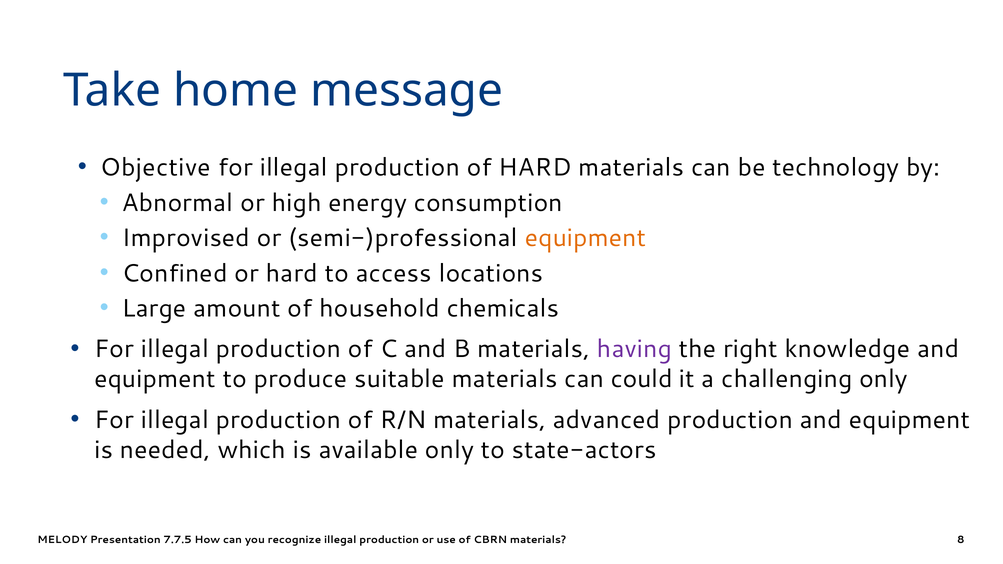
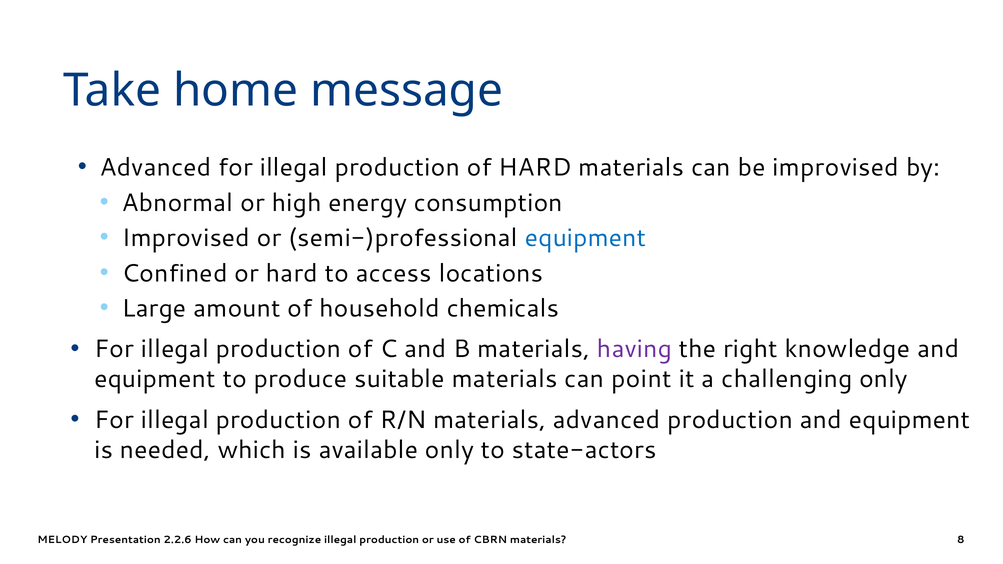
Objective: Objective -> Advanced (156, 167)
be technology: technology -> improvised (836, 167)
equipment colour: orange -> blue (586, 238)
could: could -> point (641, 379)
7.7.5: 7.7.5 -> 2.2.6 (178, 540)
